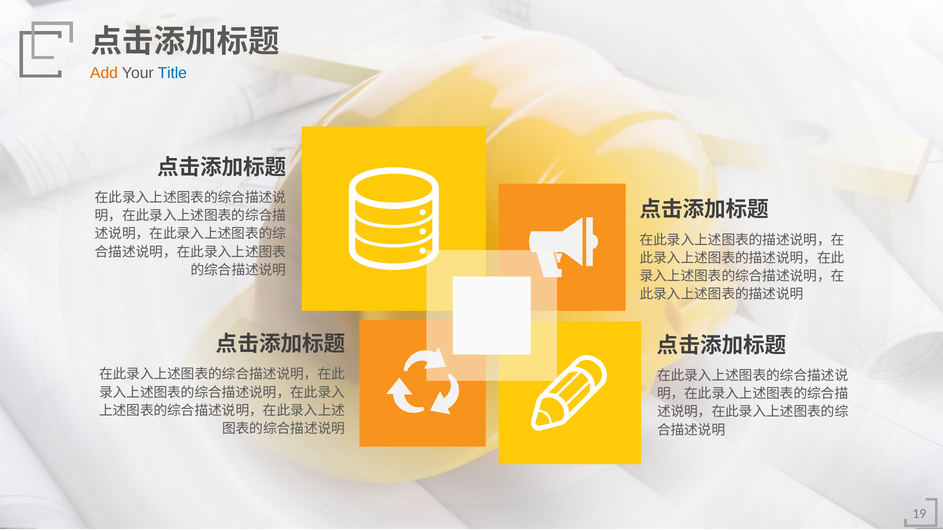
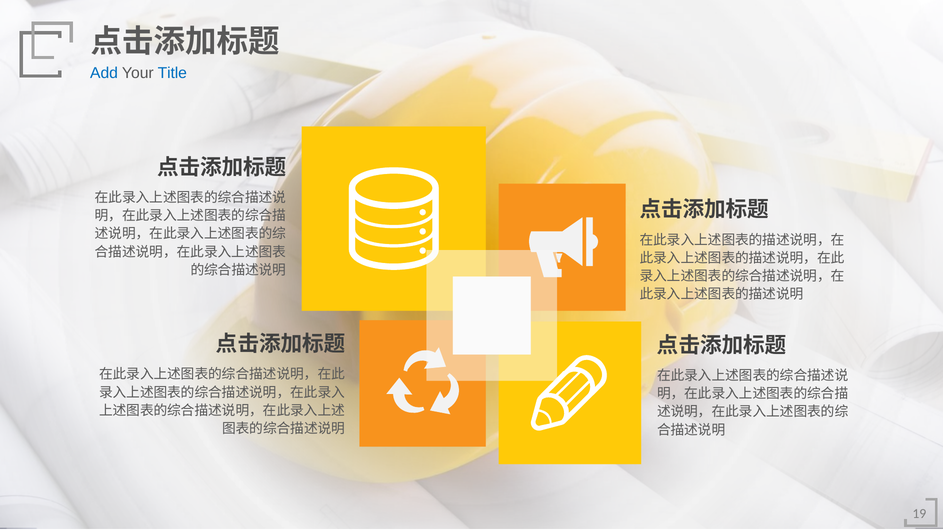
Add colour: orange -> blue (104, 73)
